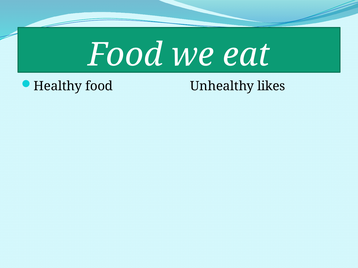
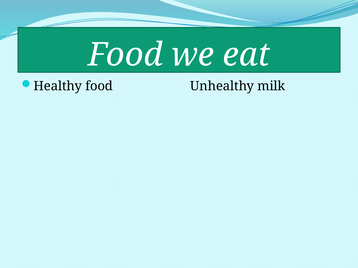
likes: likes -> milk (271, 86)
